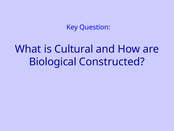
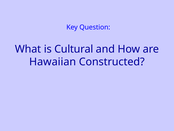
Biological: Biological -> Hawaiian (53, 62)
